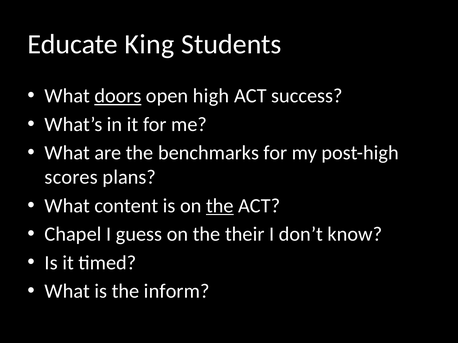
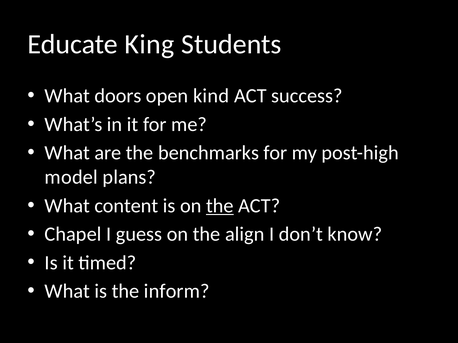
doors underline: present -> none (118, 96)
high: high -> kind (211, 96)
scores: scores -> model (71, 178)
their: their -> align (245, 235)
